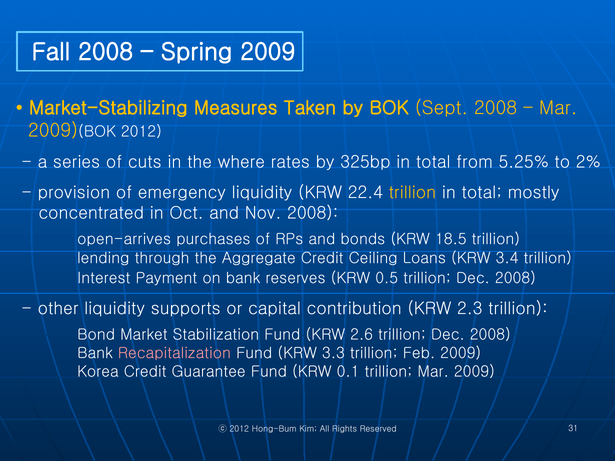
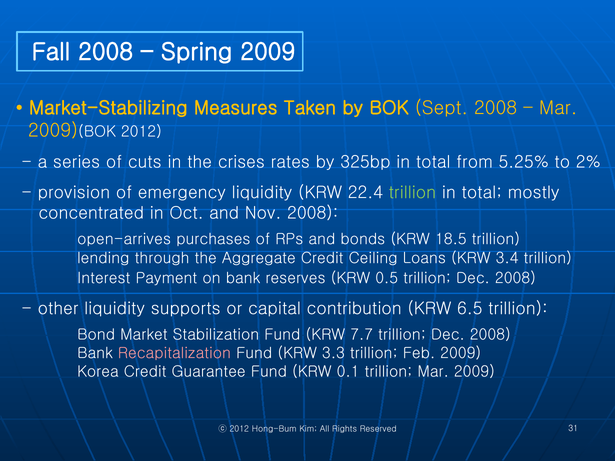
where: where -> crises (241, 162)
trillion colour: yellow -> light green (412, 193)
2.3: 2.3 -> 6.5 (470, 309)
2.6: 2.6 -> 7.7 (362, 335)
